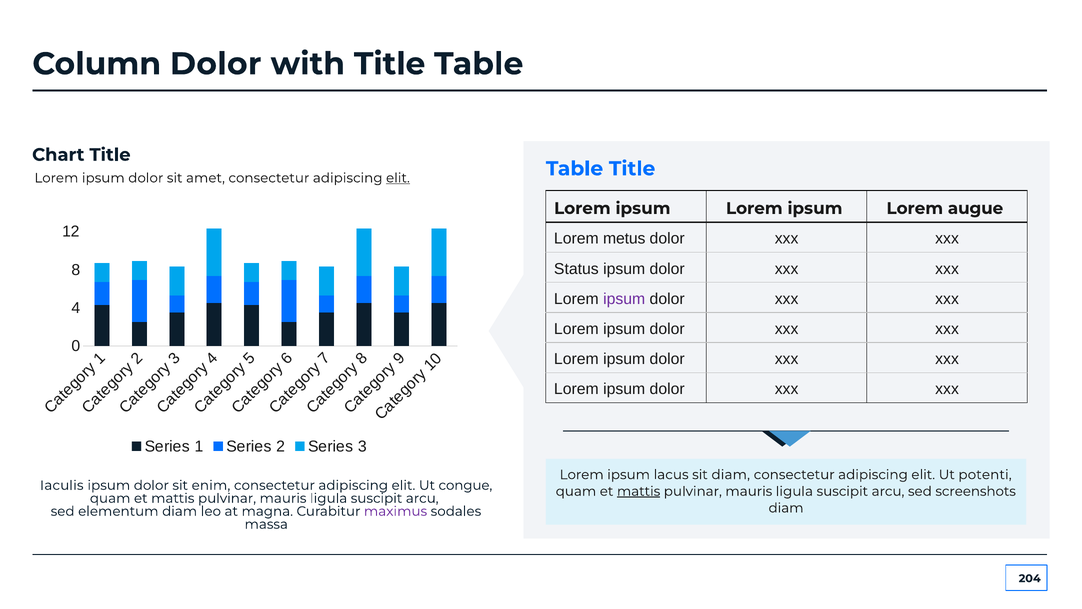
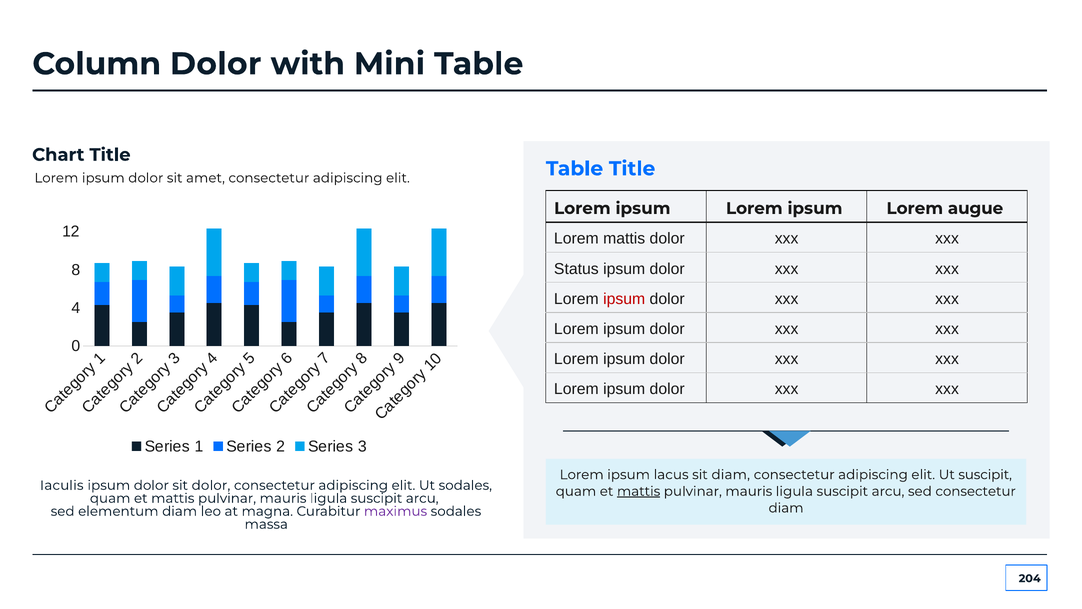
with Title: Title -> Mini (390, 64)
elit underline: present -> none (398, 178)
Lorem metus: metus -> mattis (624, 239)
ipsum colour: purple -> red (624, 299)
Ut potenti: potenti -> suscipit (985, 474)
sit enim: enim -> dolor (211, 485)
Ut congue: congue -> sodales (465, 485)
sed screenshots: screenshots -> consectetur (976, 491)
